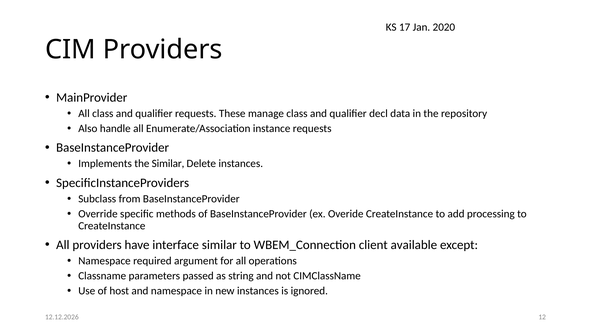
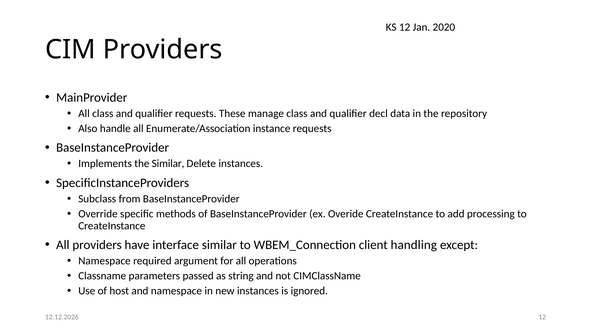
KS 17: 17 -> 12 (405, 27)
available: available -> handling (414, 245)
